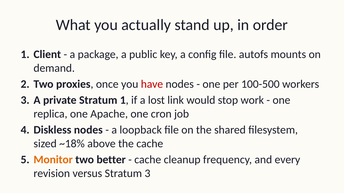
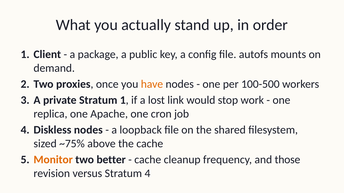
have colour: red -> orange (152, 84)
~18%: ~18% -> ~75% (72, 144)
every: every -> those (287, 160)
Stratum 3: 3 -> 4 (148, 174)
